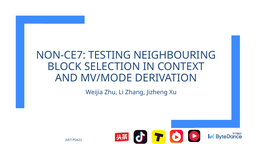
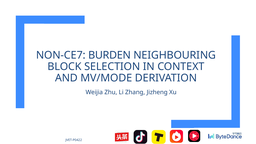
TESTING: TESTING -> BURDEN (110, 55)
